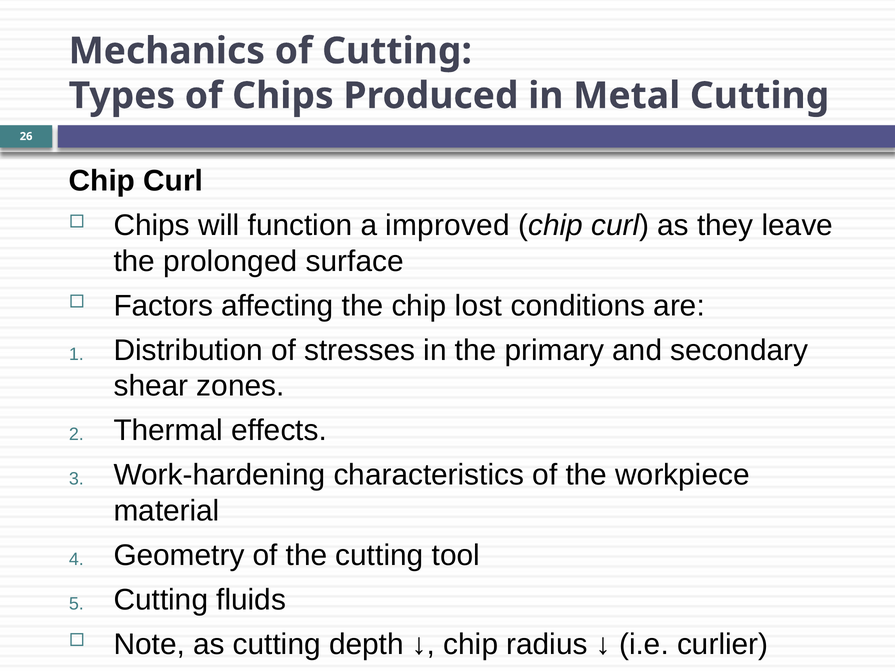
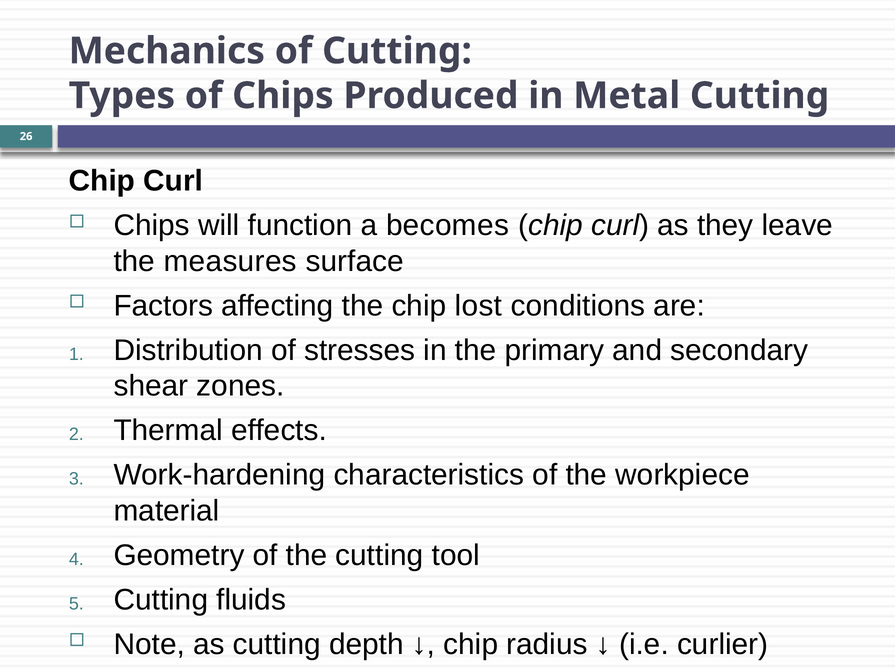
improved: improved -> becomes (447, 226)
prolonged: prolonged -> measures (230, 261)
